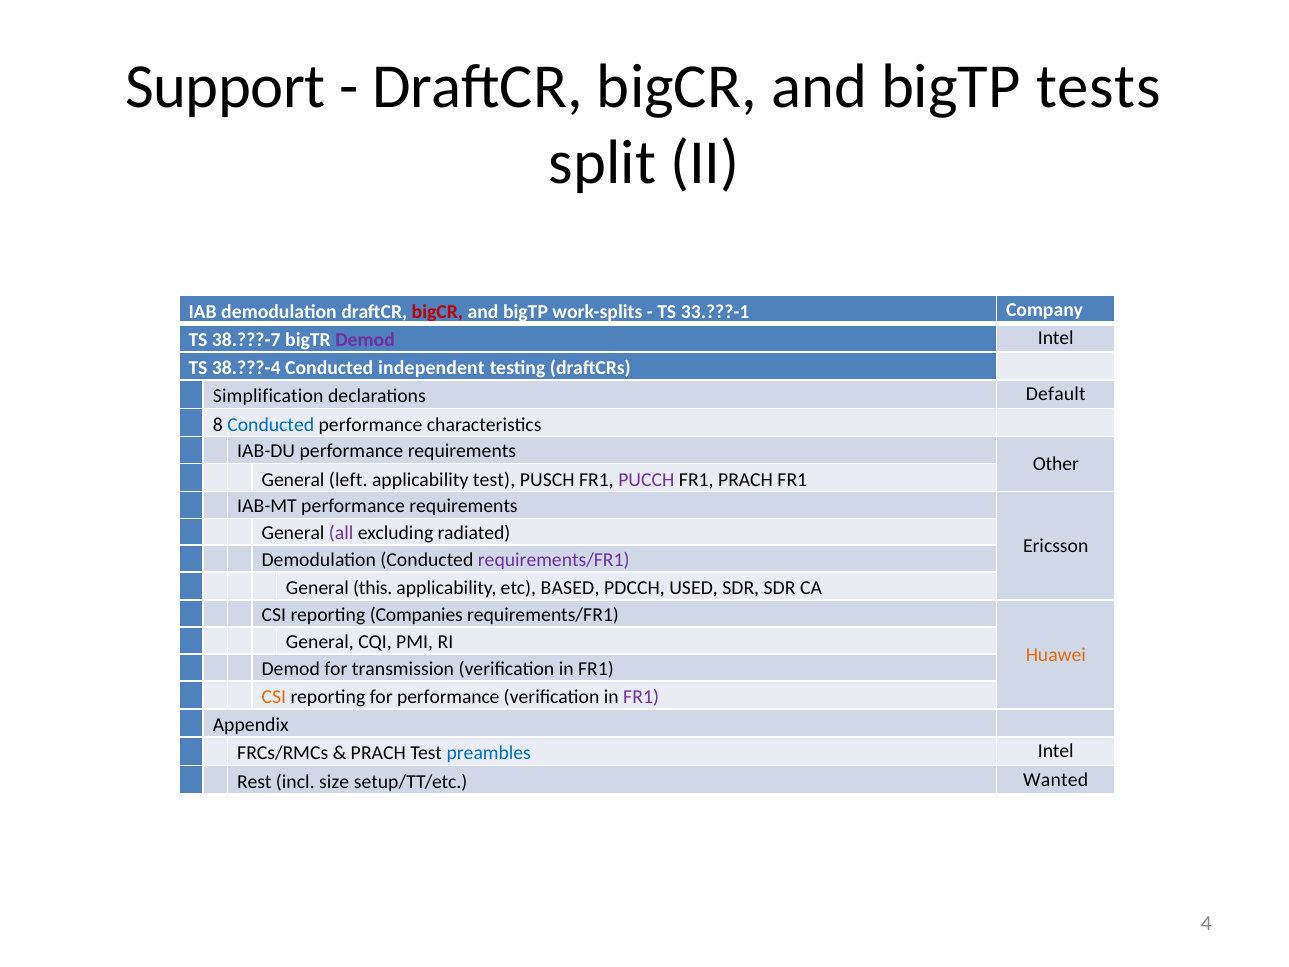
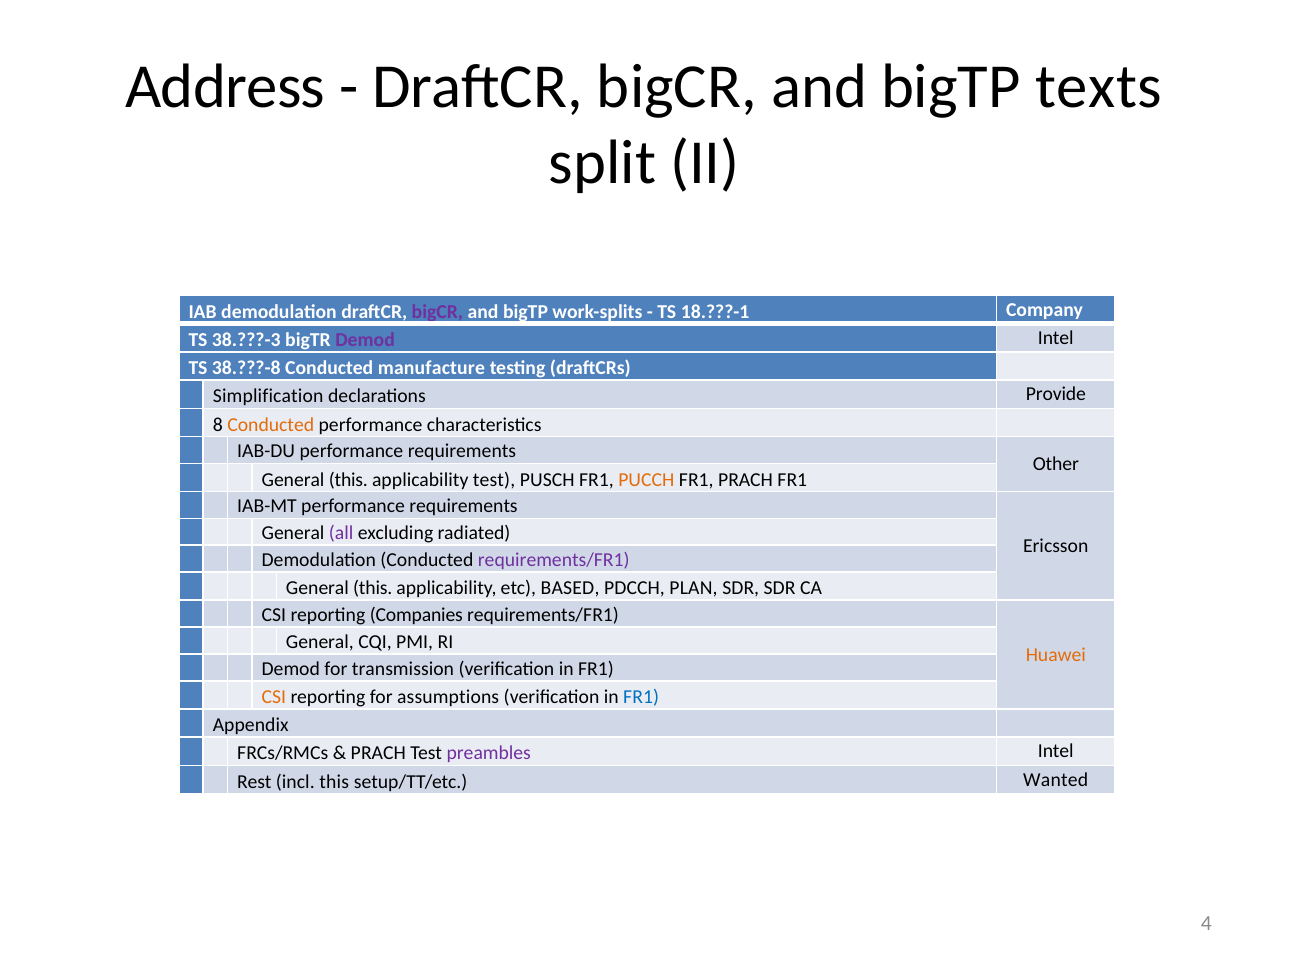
Support: Support -> Address (225, 87)
tests: tests -> texts (1099, 87)
bigCR colour: red -> purple (437, 312)
33.???-1: 33.???-1 -> 18.???-1 (715, 312)
38.???-7: 38.???-7 -> 38.???-3 (246, 340)
38.???-4: 38.???-4 -> 38.???-8 (246, 368)
independent: independent -> manufacture (431, 368)
Default: Default -> Provide (1056, 394)
Conducted colour: blue -> orange (271, 424)
left: left -> this (348, 479)
PUCCH colour: purple -> orange (646, 479)
USED: USED -> PLAN (694, 588)
for performance: performance -> assumptions (448, 697)
FR1 colour: purple -> blue (641, 697)
preambles colour: blue -> purple (489, 753)
incl size: size -> this (334, 781)
